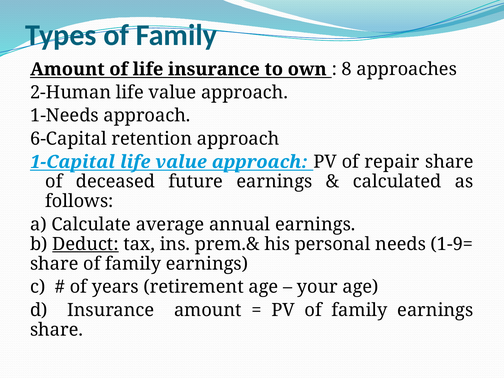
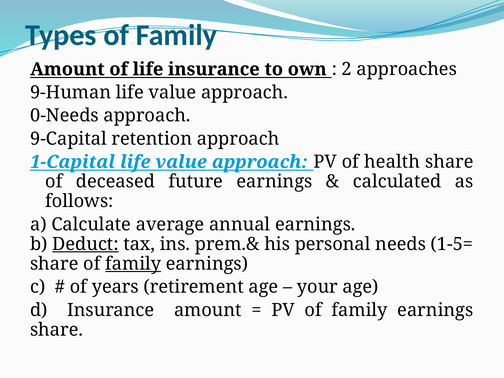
8: 8 -> 2 (347, 69)
2-Human: 2-Human -> 9-Human (71, 92)
1-Needs: 1-Needs -> 0-Needs (64, 116)
6-Capital: 6-Capital -> 9-Capital (68, 139)
repair: repair -> health (392, 162)
1-9=: 1-9= -> 1-5= (452, 244)
family underline: none -> present (133, 264)
